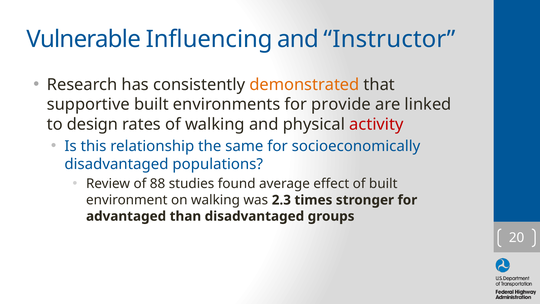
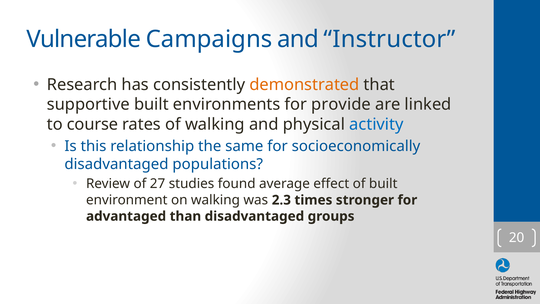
Influencing: Influencing -> Campaigns (209, 39)
design: design -> course (93, 124)
activity colour: red -> blue (376, 124)
88: 88 -> 27 (158, 184)
